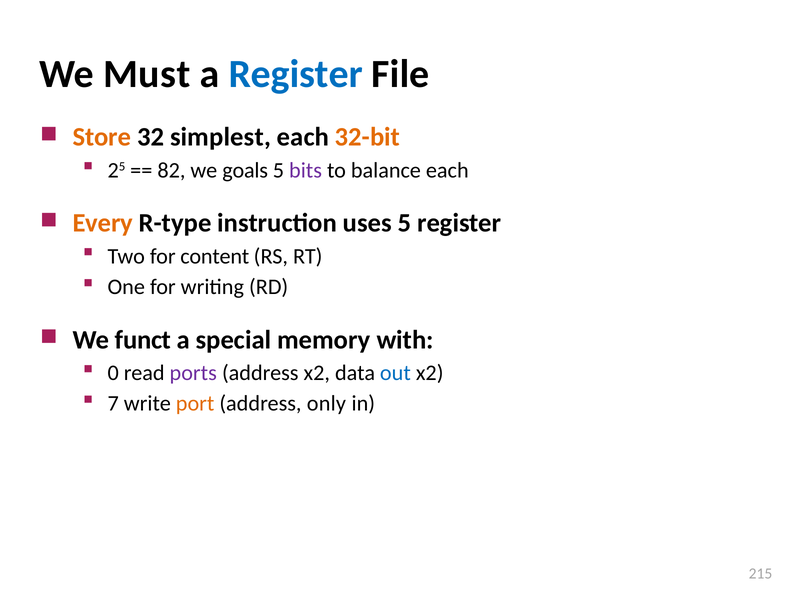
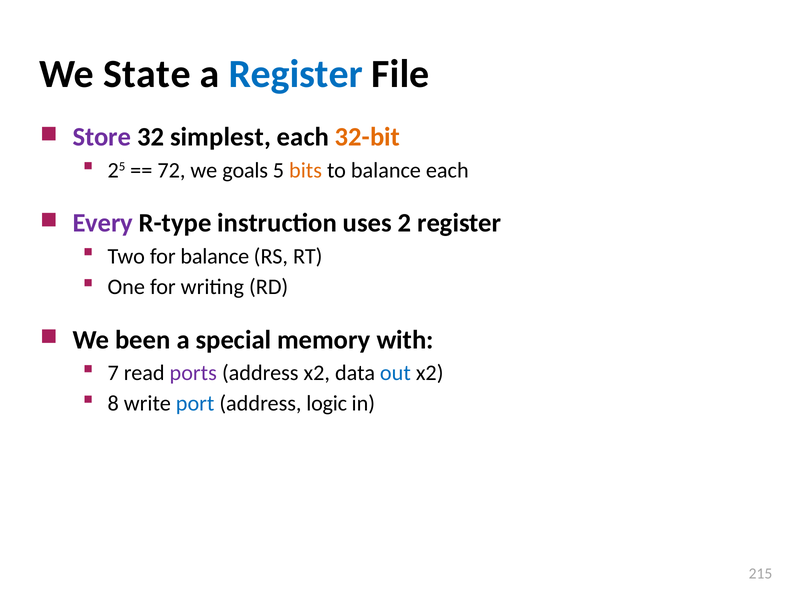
Must: Must -> State (147, 74)
Store colour: orange -> purple (102, 137)
82: 82 -> 72 (171, 170)
bits colour: purple -> orange (306, 170)
Every colour: orange -> purple (103, 223)
uses 5: 5 -> 2 (405, 223)
for content: content -> balance (215, 256)
funct: funct -> been (143, 340)
0: 0 -> 7 (113, 373)
7: 7 -> 8 (113, 404)
port colour: orange -> blue (195, 404)
only: only -> logic (327, 404)
